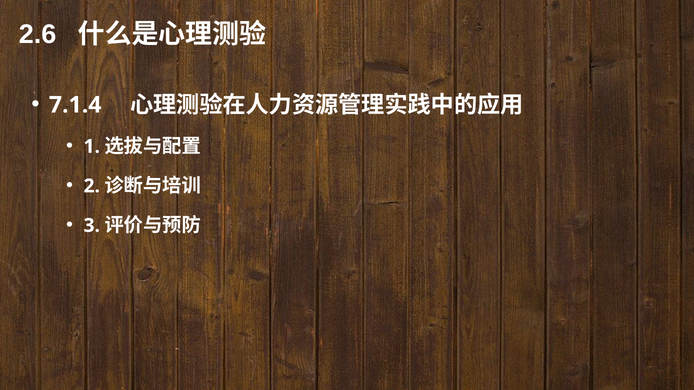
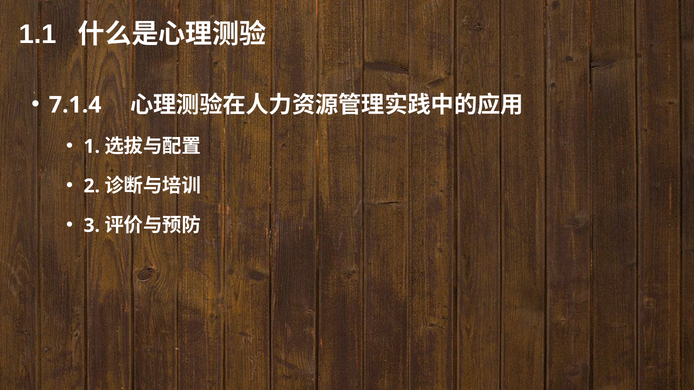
2.6: 2.6 -> 1.1 (38, 34)
